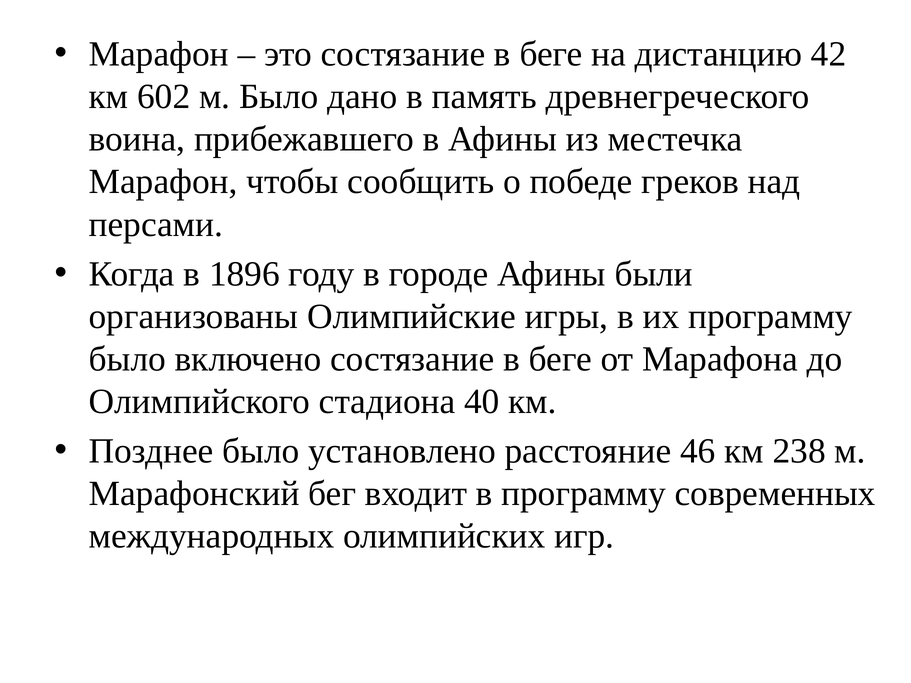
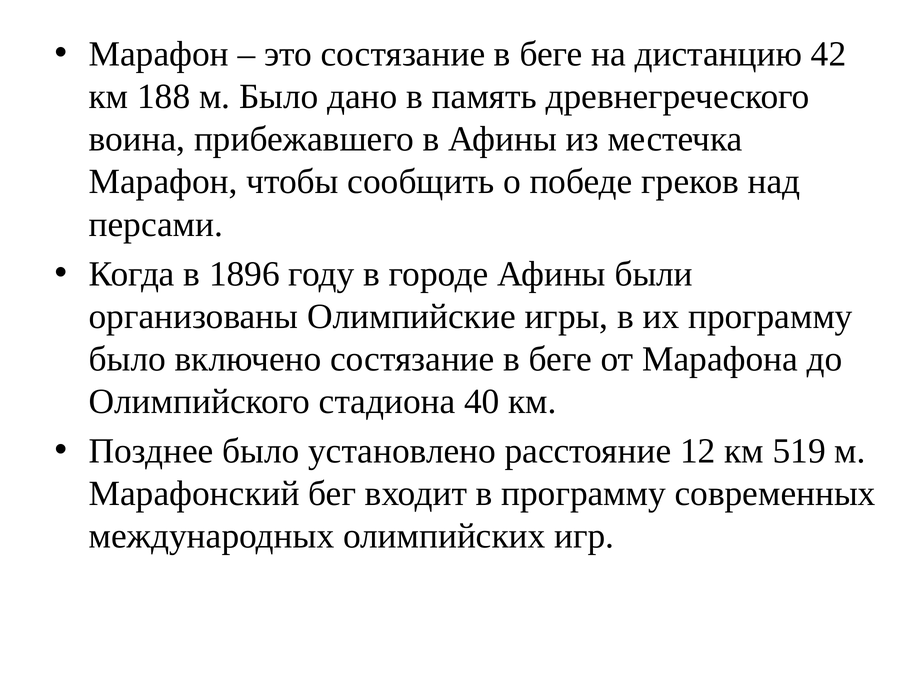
602: 602 -> 188 (164, 97)
46: 46 -> 12 (698, 451)
238: 238 -> 519 (799, 451)
